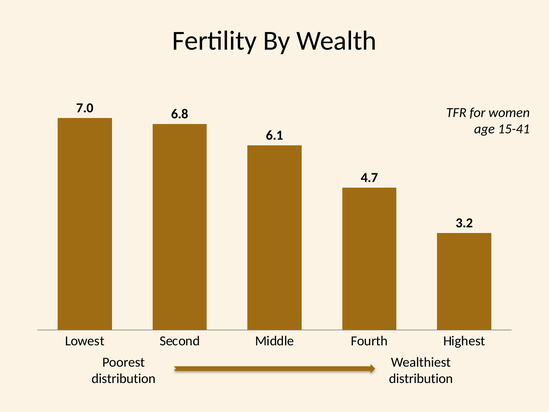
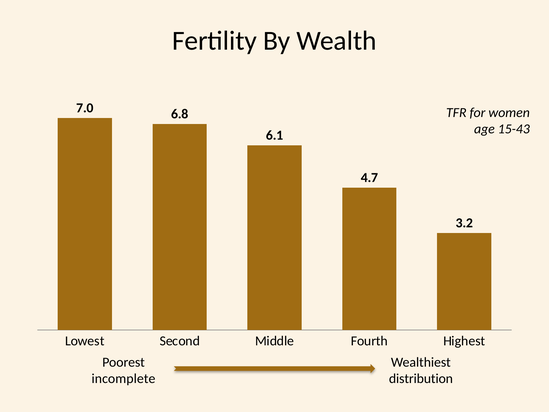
15-41: 15-41 -> 15-43 (514, 129)
distribution: distribution -> incomplete (123, 378)
